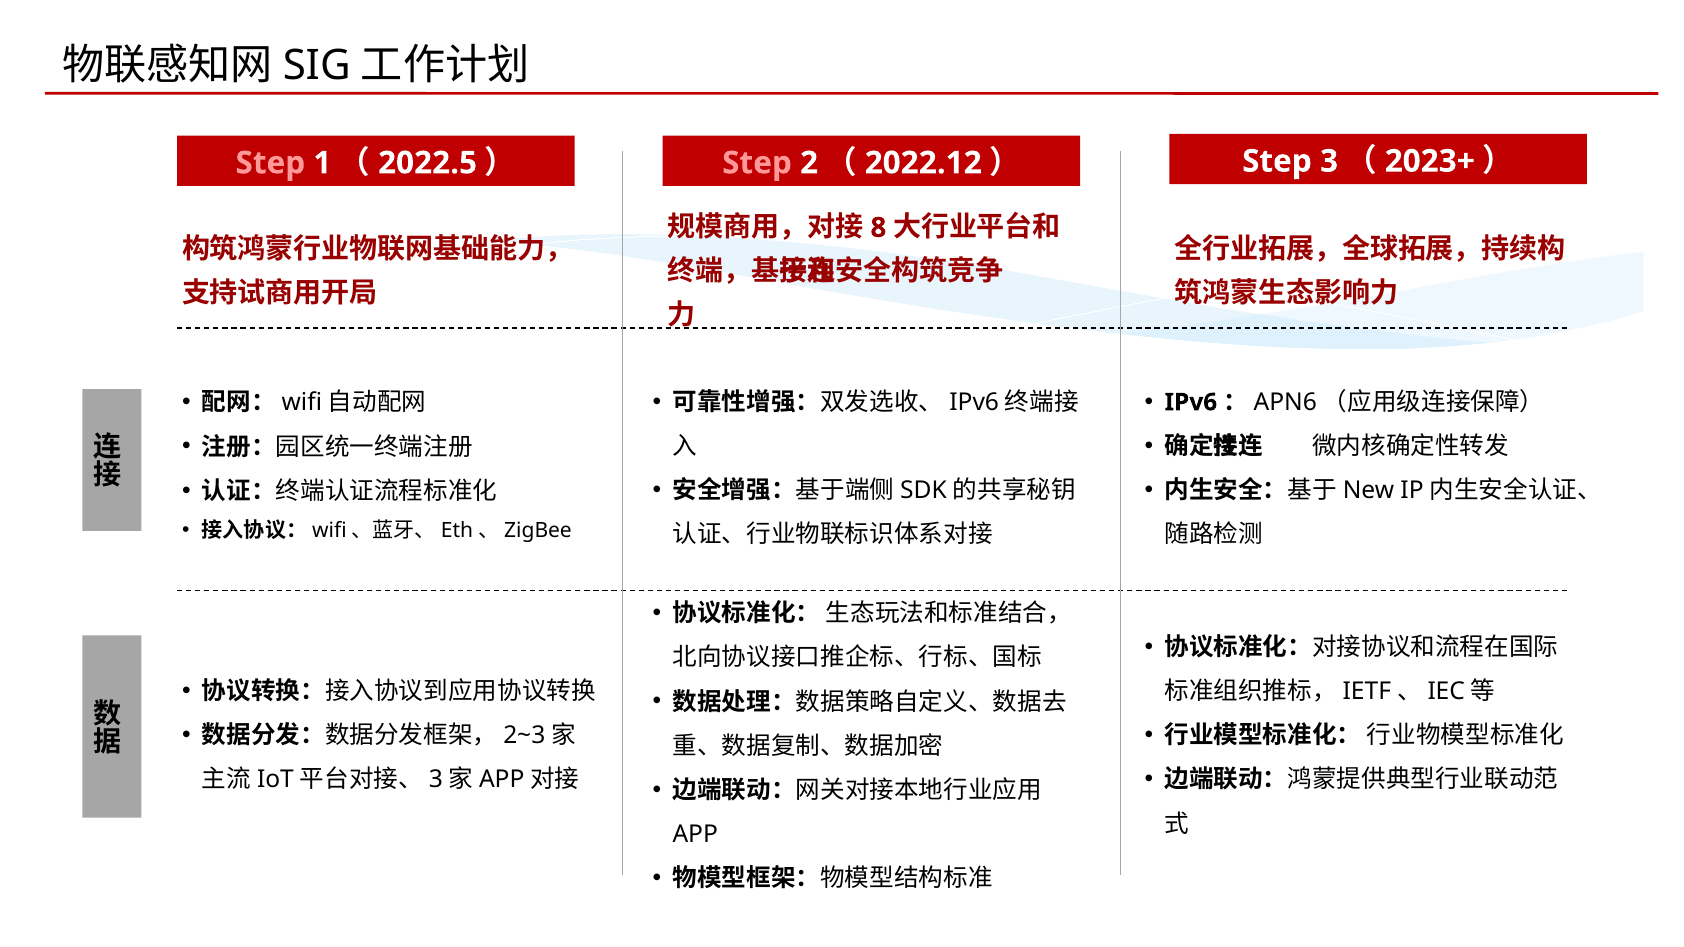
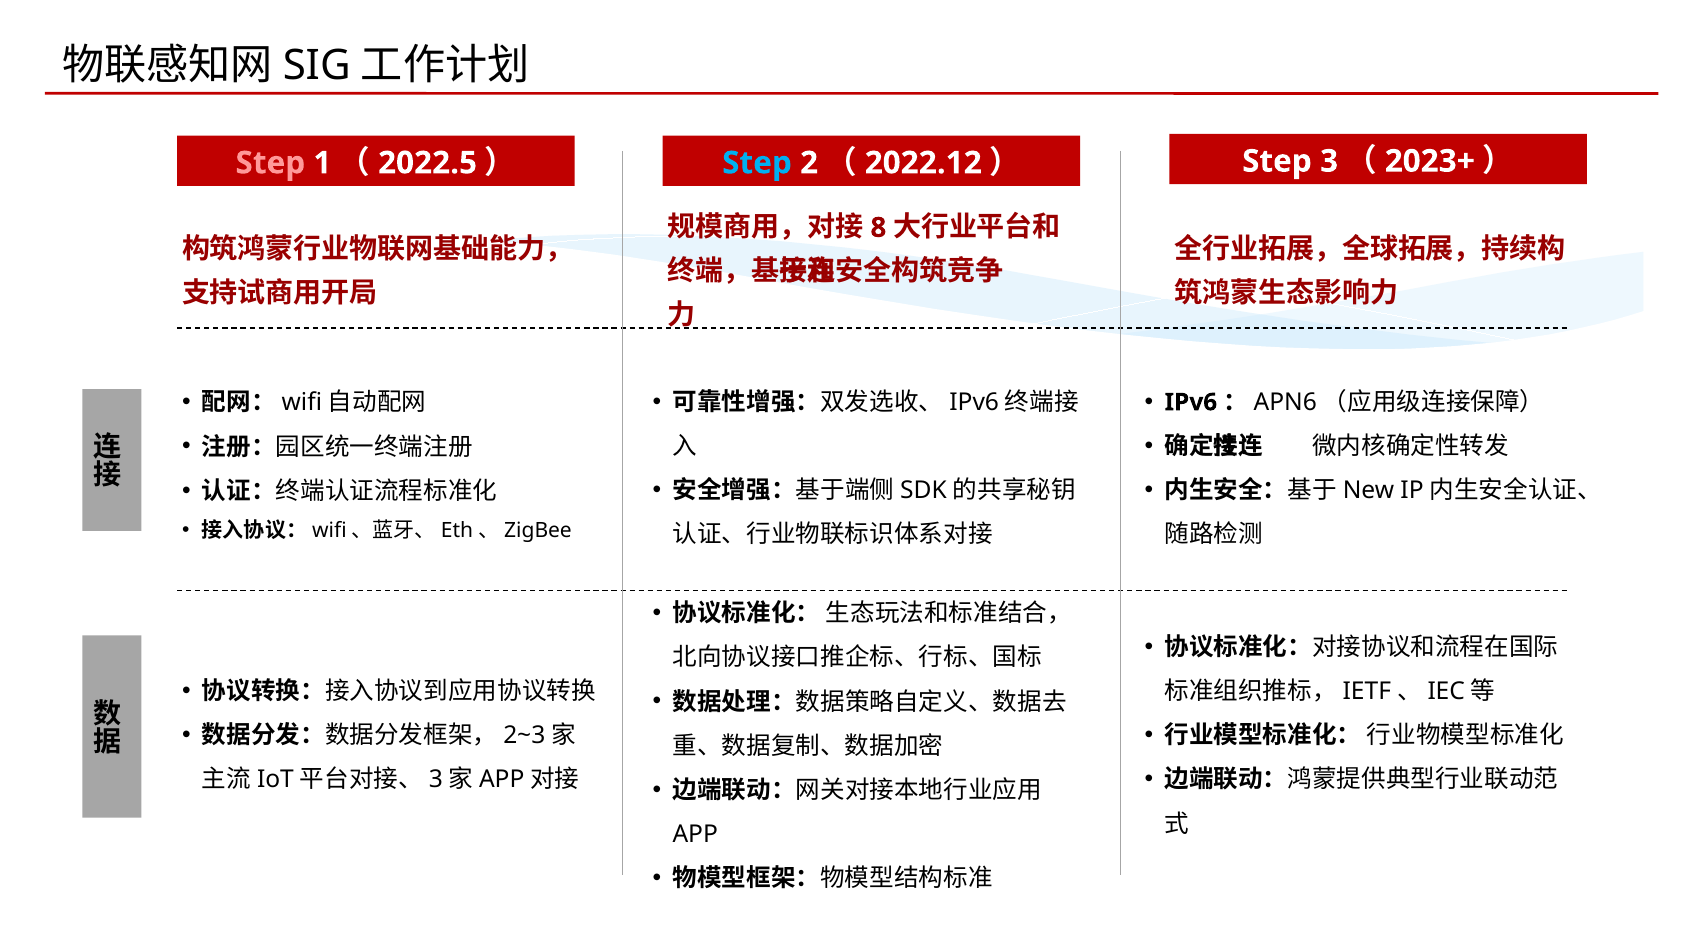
Step colour: pink -> light blue (757, 163)
